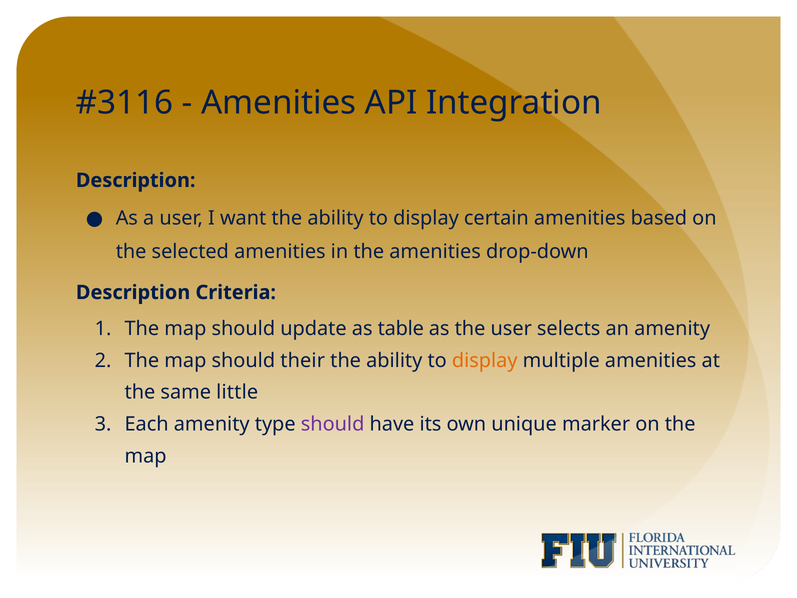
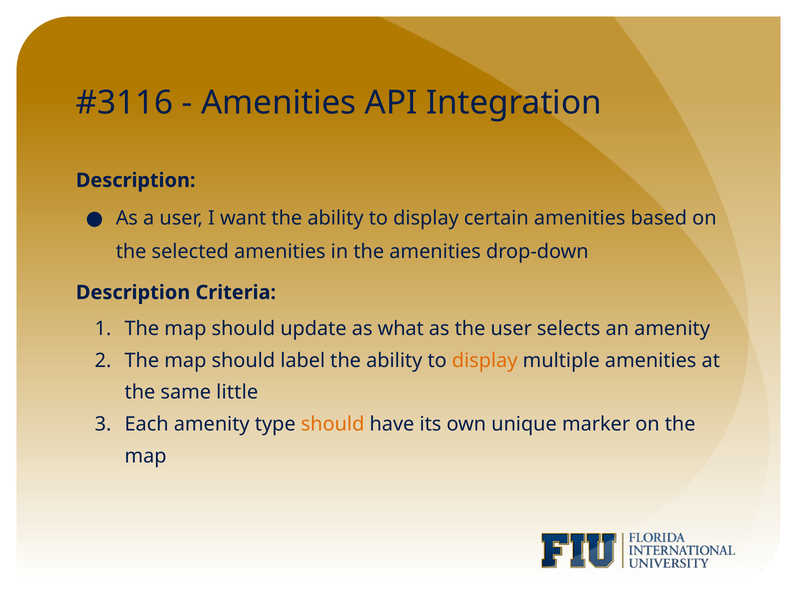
table: table -> what (401, 329)
their: their -> label (303, 360)
should colour: purple -> orange (333, 424)
